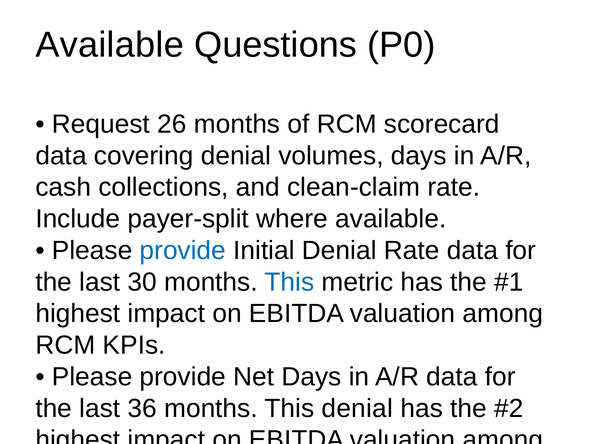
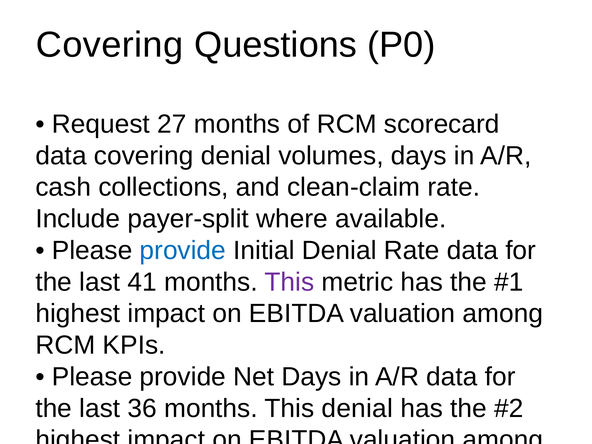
Available: Available -> Covering (110, 45)
26: 26 -> 27 (172, 124)
30: 30 -> 41 (142, 282)
This colour: blue -> purple (289, 282)
